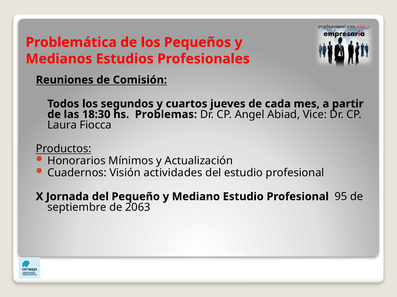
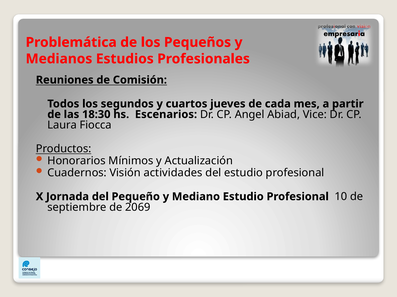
Problemas: Problemas -> Escenarios (166, 115)
95: 95 -> 10 (341, 197)
2063: 2063 -> 2069 (138, 208)
